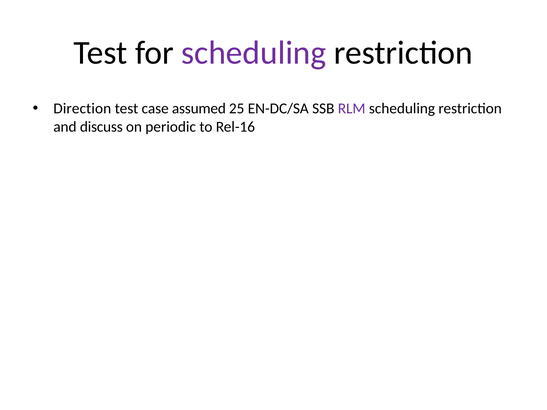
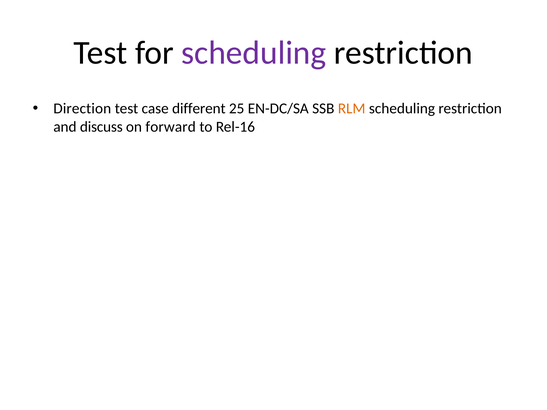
assumed: assumed -> different (199, 109)
RLM colour: purple -> orange (352, 109)
periodic: periodic -> forward (171, 127)
